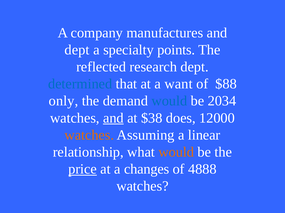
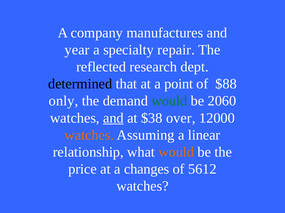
dept: dept -> year (77, 50)
points: points -> repair (176, 50)
determined colour: blue -> black (80, 84)
want: want -> point (179, 84)
would colour: blue -> green (169, 101)
2034: 2034 -> 2060 (222, 101)
does: does -> over (181, 118)
price underline: present -> none (83, 170)
4888: 4888 -> 5612 (202, 170)
